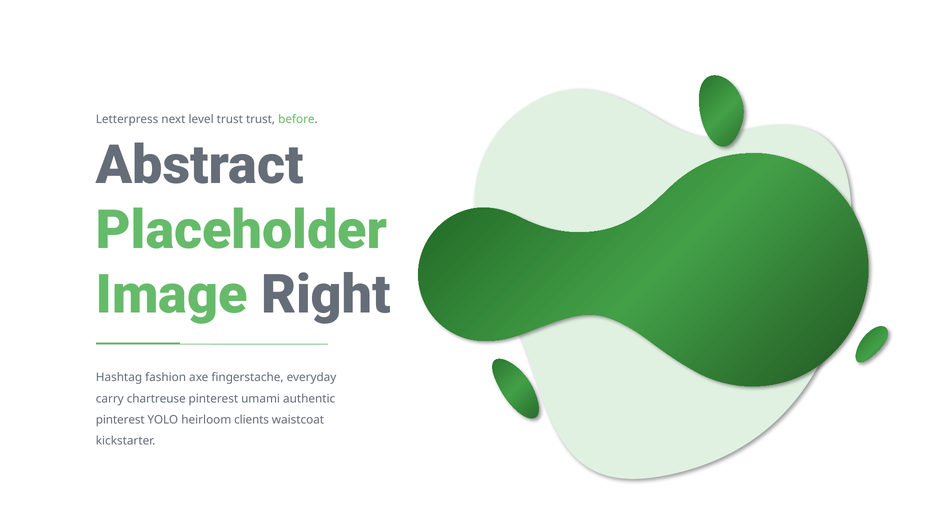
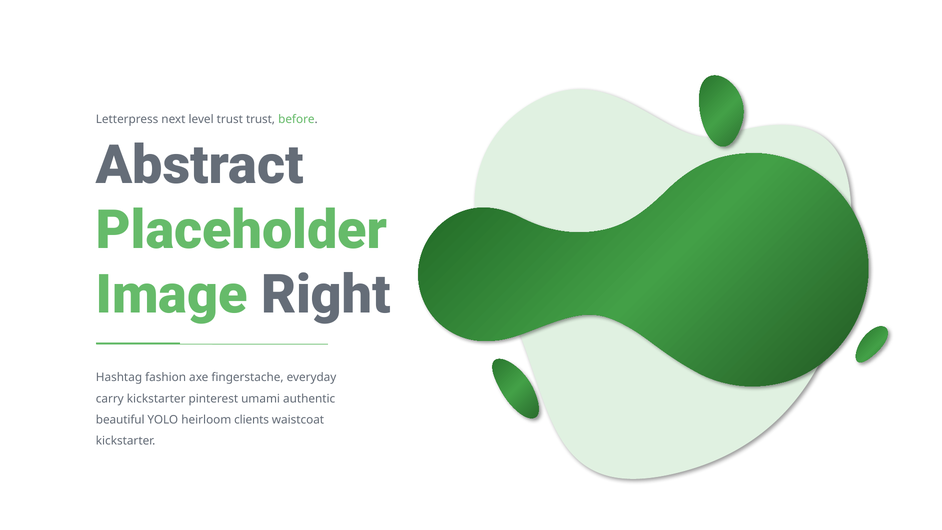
carry chartreuse: chartreuse -> kickstarter (156, 399)
pinterest: pinterest -> beautiful (120, 420)
